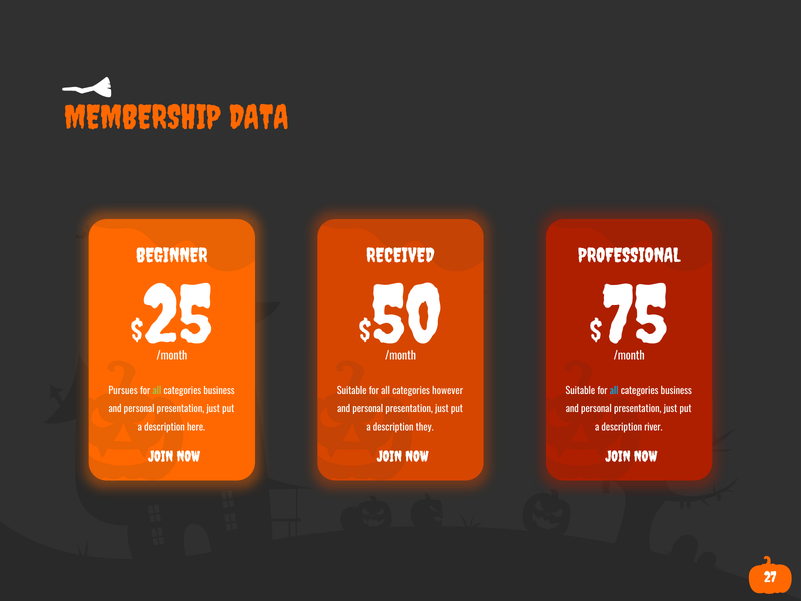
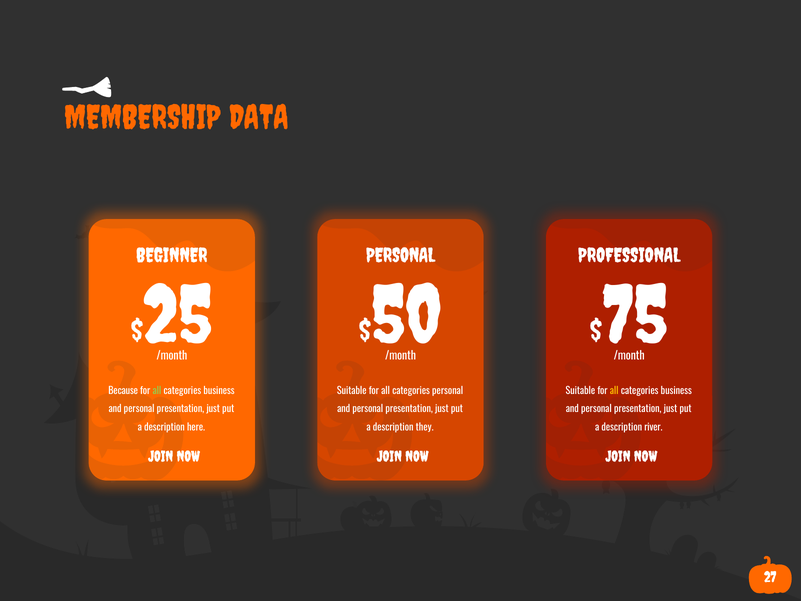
RECEIVED: RECEIVED -> PERSONAL (401, 255)
Pursues: Pursues -> Because (123, 391)
categories however: however -> personal (448, 391)
all colour: light blue -> yellow (614, 391)
